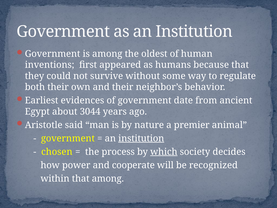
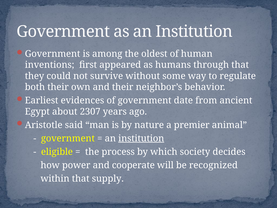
because: because -> through (211, 65)
3044: 3044 -> 2307 (90, 111)
chosen: chosen -> eligible (57, 152)
which underline: present -> none (164, 152)
that among: among -> supply (108, 178)
